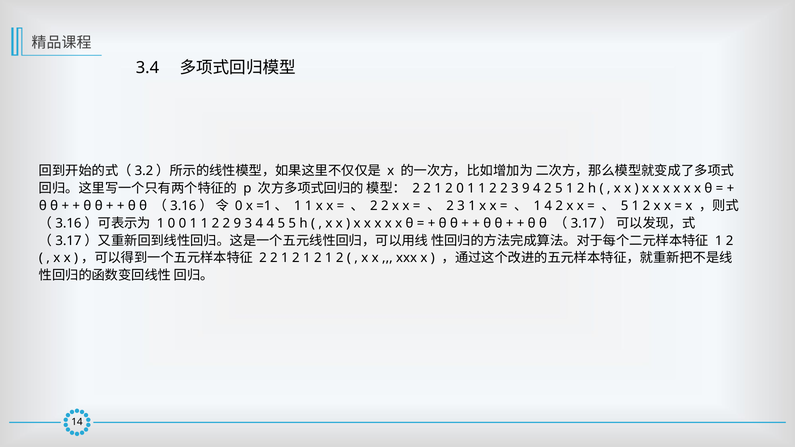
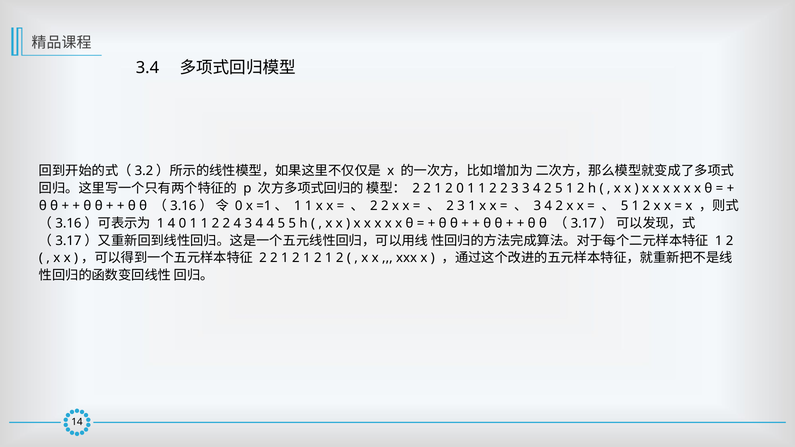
3 9: 9 -> 3 (526, 189)
1: 1 -> 3 (537, 206)
1 0: 0 -> 4 (172, 223)
2 9: 9 -> 4 (237, 223)
